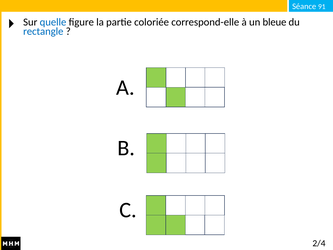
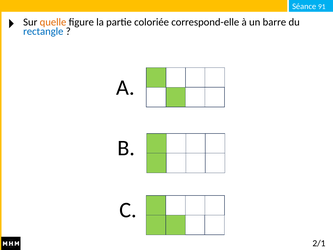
quelle colour: blue -> orange (53, 22)
bleue: bleue -> barre (274, 22)
2/4: 2/4 -> 2/1 (319, 243)
